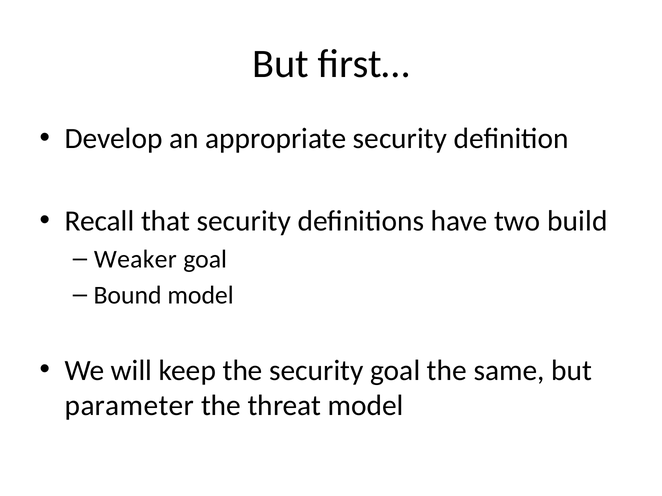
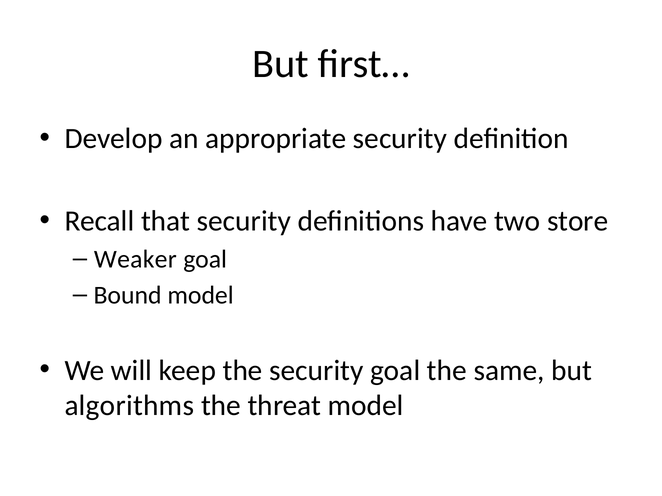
build: build -> store (578, 221)
parameter: parameter -> algorithms (129, 406)
